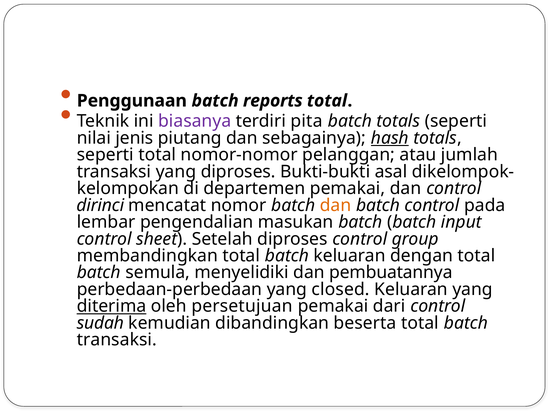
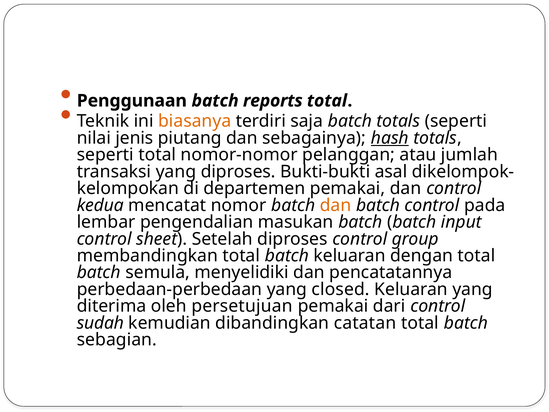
biasanya colour: purple -> orange (195, 121)
pita: pita -> saja (307, 121)
dirinci: dirinci -> kedua (100, 205)
pembuatannya: pembuatannya -> pencatatannya (391, 272)
diterima underline: present -> none (112, 306)
beserta: beserta -> catatan (365, 323)
transaksi: transaksi -> sebagian (117, 340)
